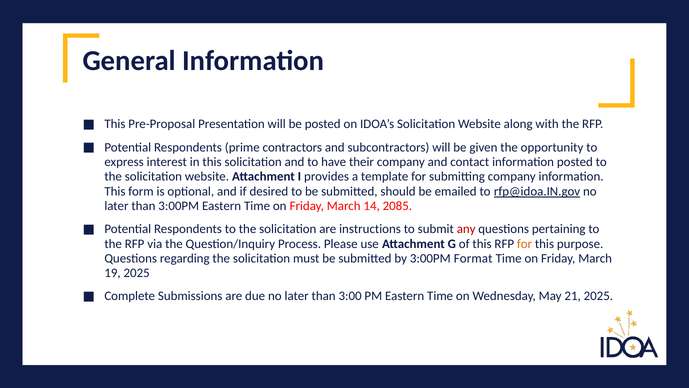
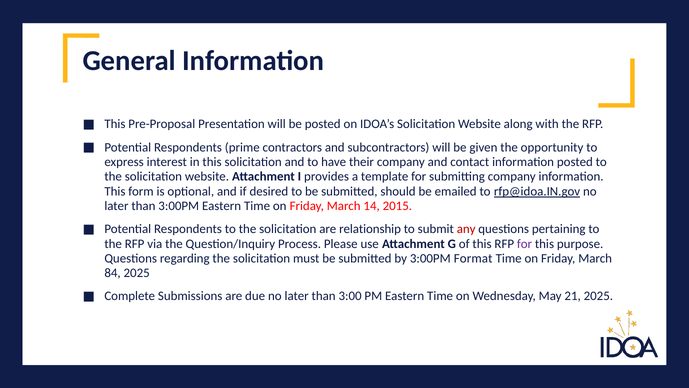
2085: 2085 -> 2015 (397, 206)
instructions: instructions -> relationship (370, 229)
for colour: orange -> purple (525, 244)
19: 19 -> 84 (113, 273)
